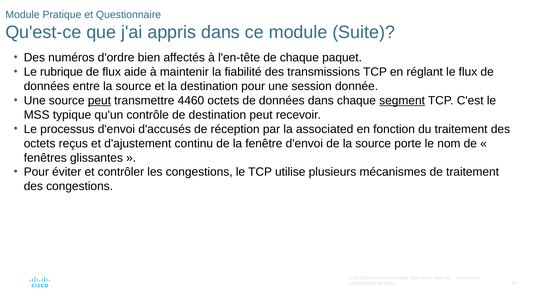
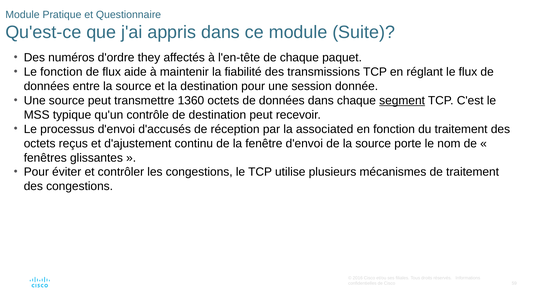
bien: bien -> they (149, 58)
Le rubrique: rubrique -> fonction (61, 72)
peut underline: present -> none (99, 101)
4460: 4460 -> 1360 (191, 101)
